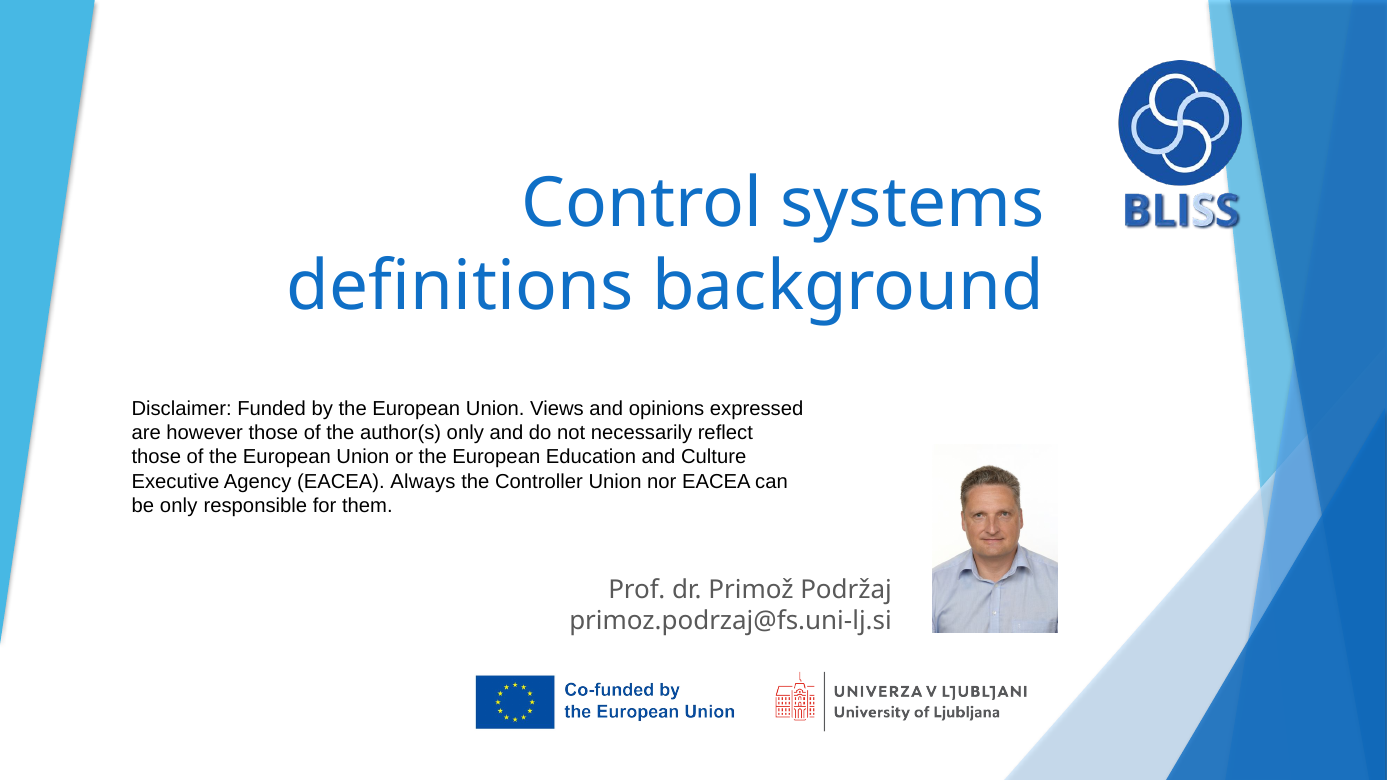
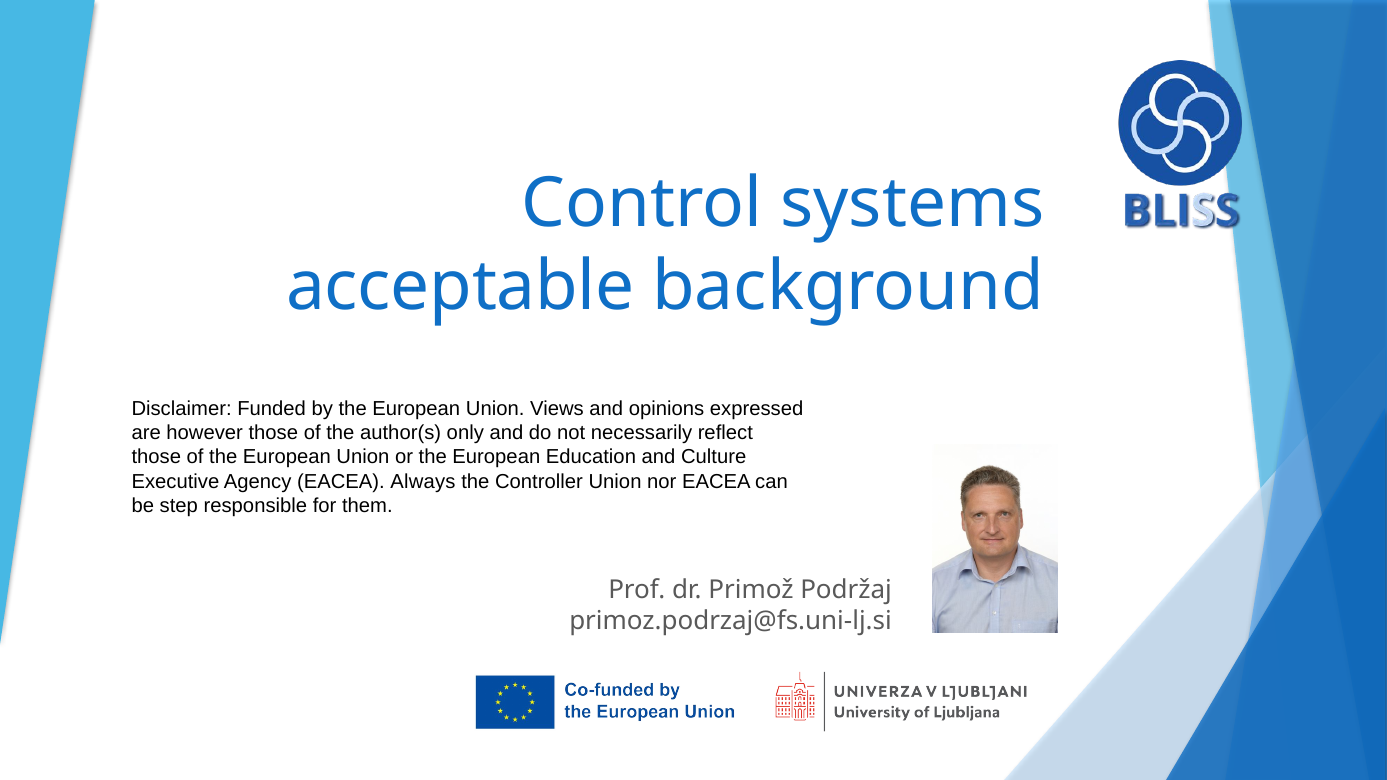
definitions: definitions -> acceptable (460, 287)
be only: only -> step (179, 506)
